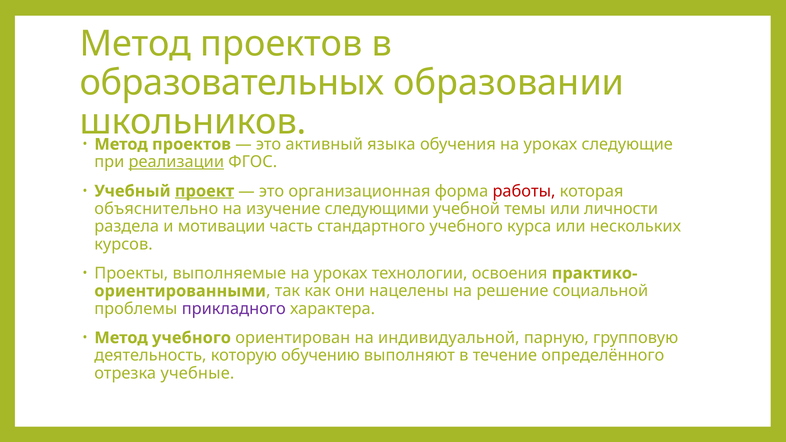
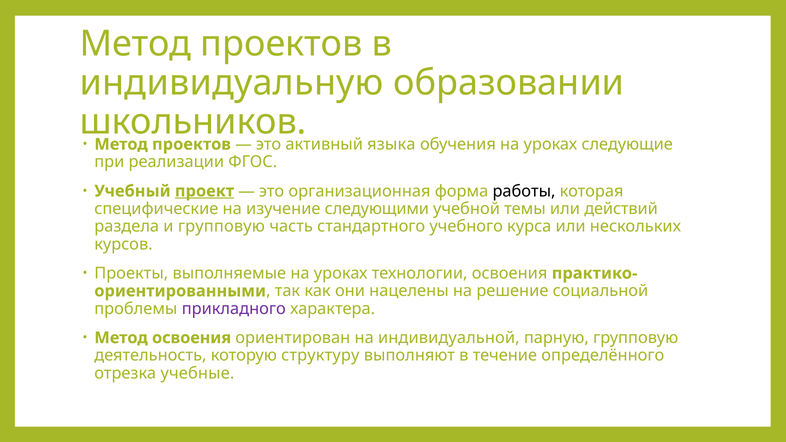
образовательных: образовательных -> индивидуальную (232, 83)
реализации underline: present -> none (176, 162)
работы colour: red -> black (524, 191)
объяснительно: объяснительно -> специфические (156, 209)
личности: личности -> действий (621, 209)
и мотивации: мотивации -> групповую (221, 227)
Метод учебного: учебного -> освоения (192, 338)
обучению: обучению -> структуру (320, 356)
